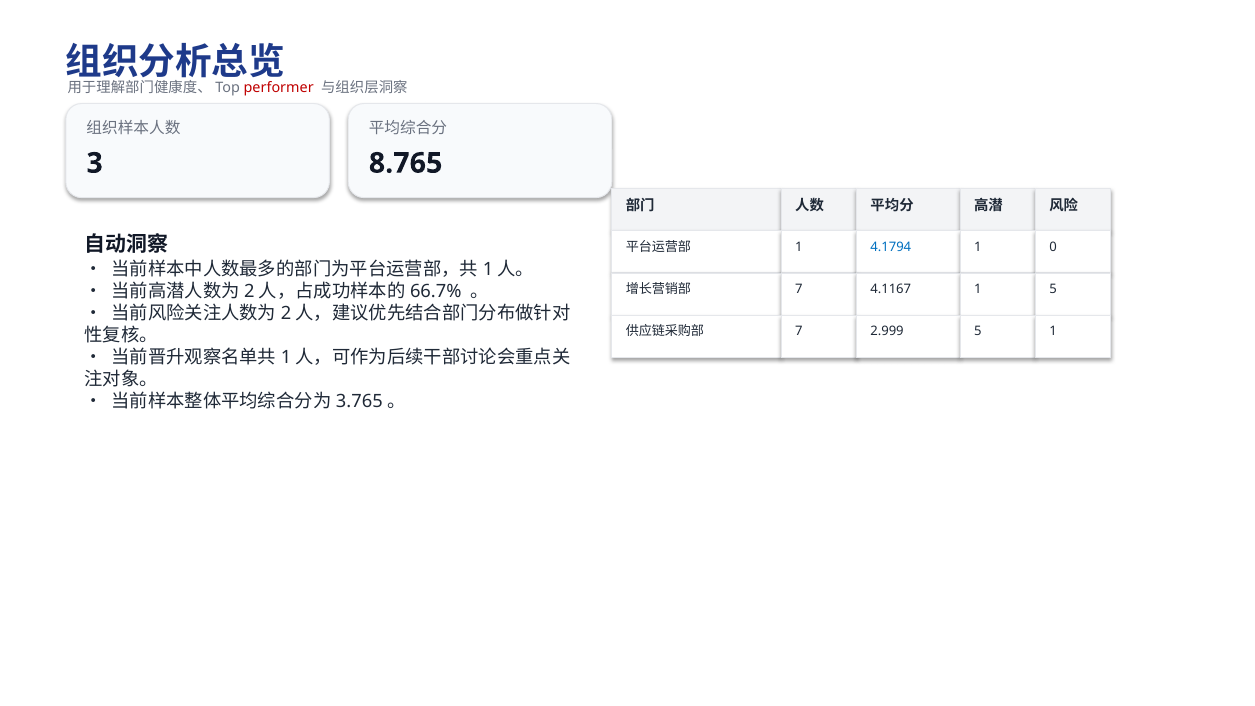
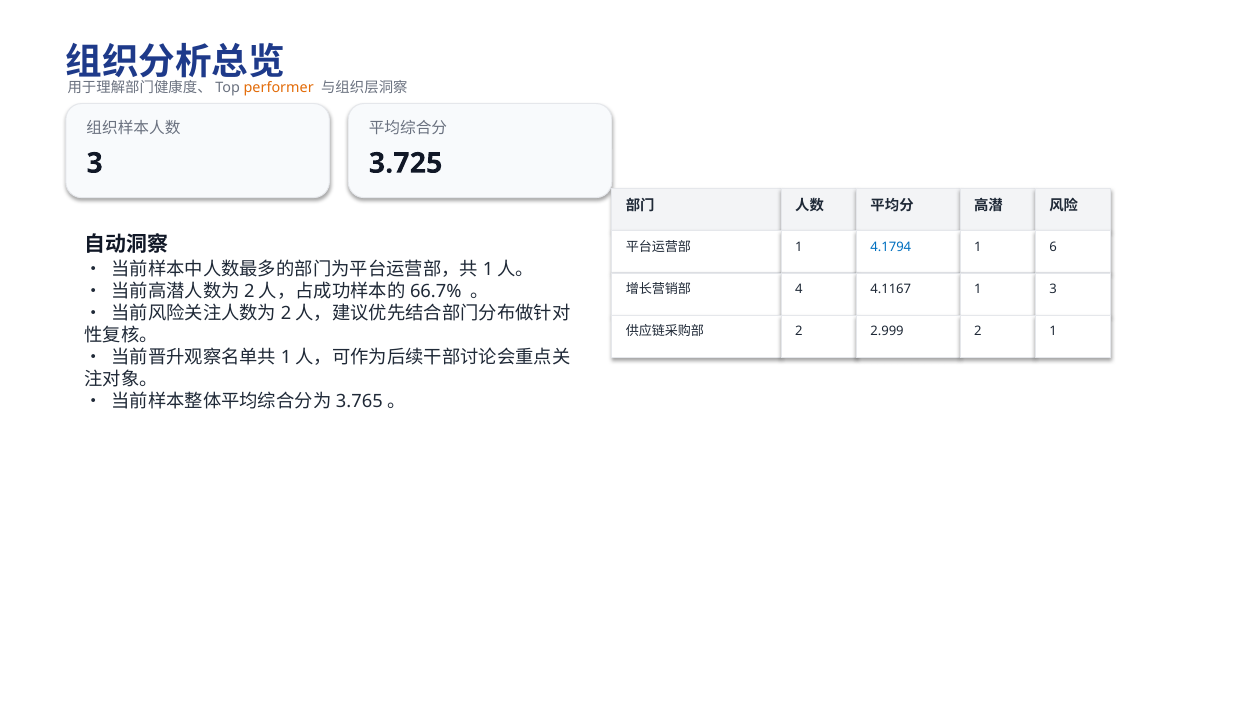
performer colour: red -> orange (279, 88)
8.765: 8.765 -> 3.725 (406, 163)
0: 0 -> 6 (1053, 247)
7: 7 -> 4 (799, 289)
1 5: 5 -> 3 (1053, 289)
7: 7 -> 2 (799, 332)
2.999 5: 5 -> 2 (978, 332)
